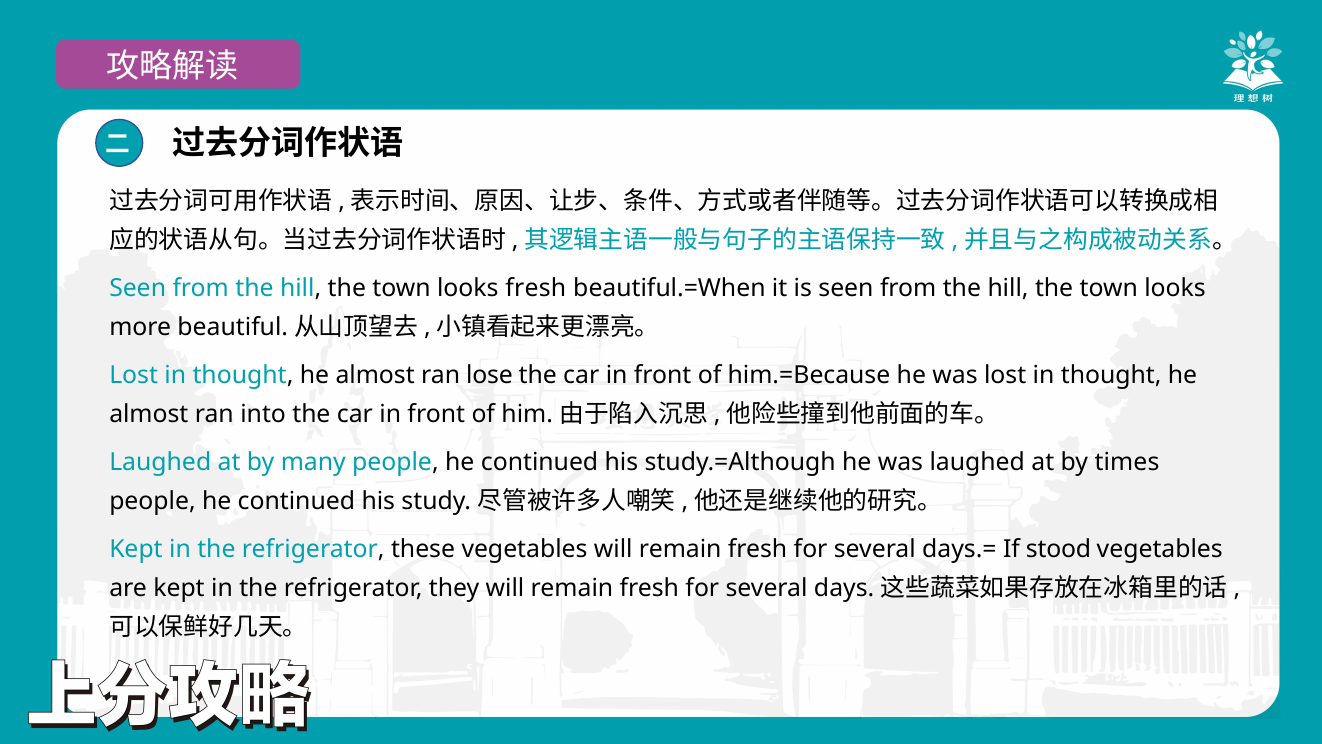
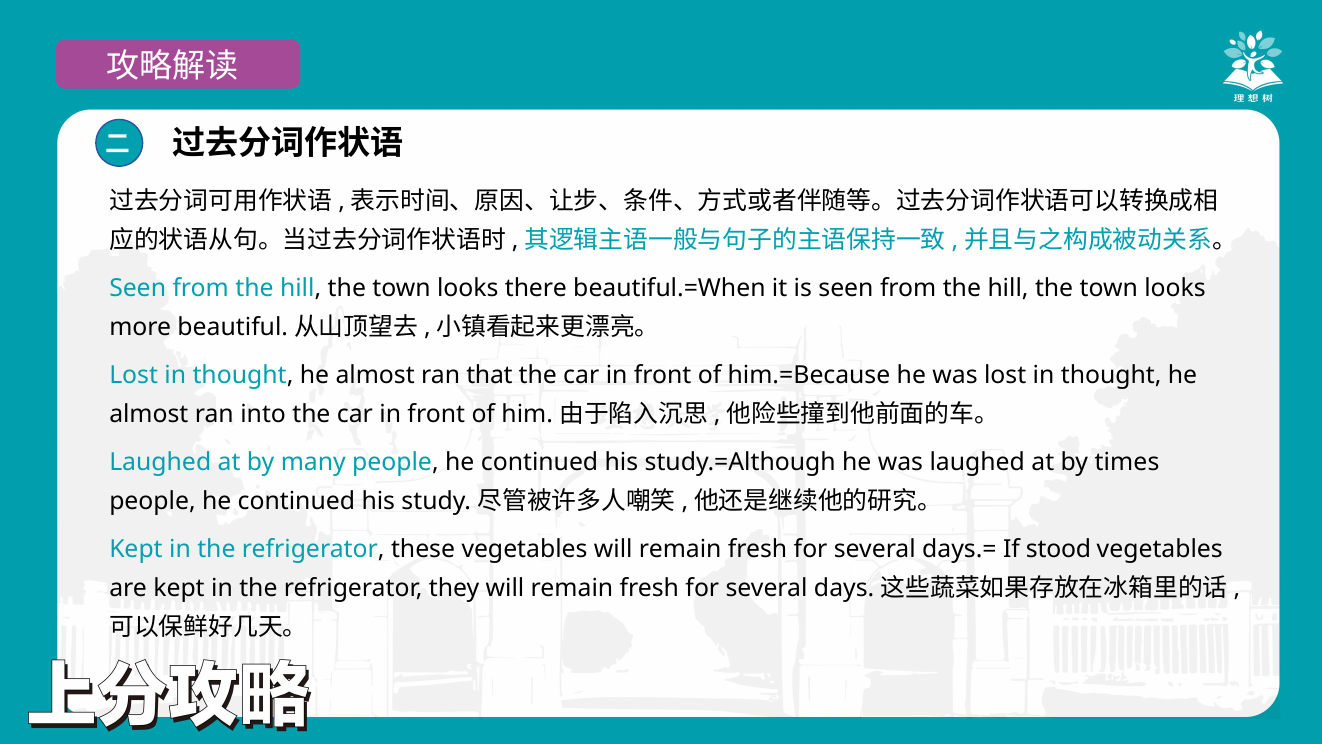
looks fresh: fresh -> there (536, 289)
lose: lose -> that (489, 375)
